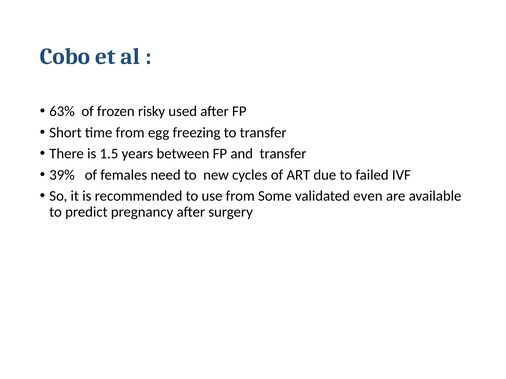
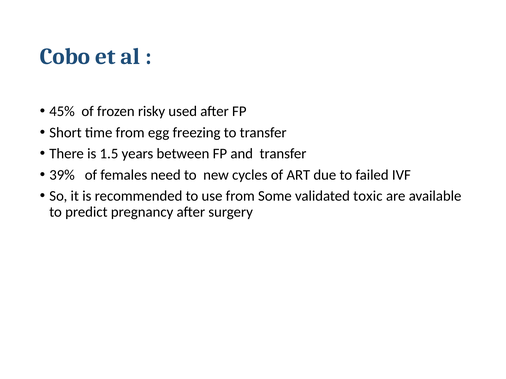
63%: 63% -> 45% (62, 111)
even: even -> toxic (368, 196)
